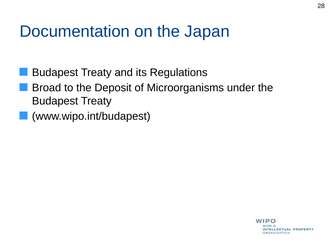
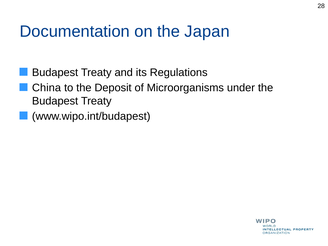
Broad: Broad -> China (47, 88)
